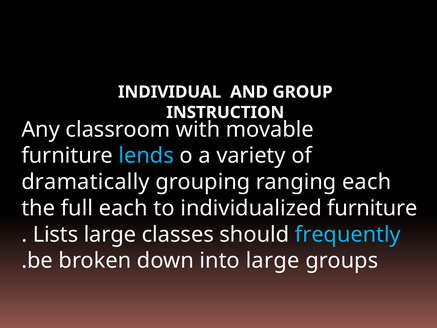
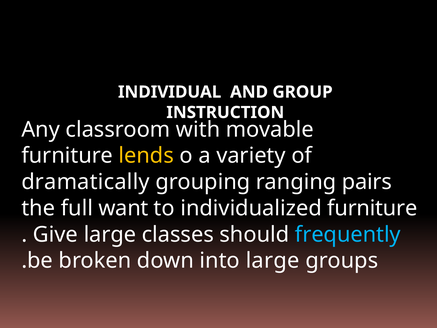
lends colour: light blue -> yellow (146, 156)
ranging each: each -> pairs (367, 182)
full each: each -> want (123, 208)
Lists: Lists -> Give (55, 234)
